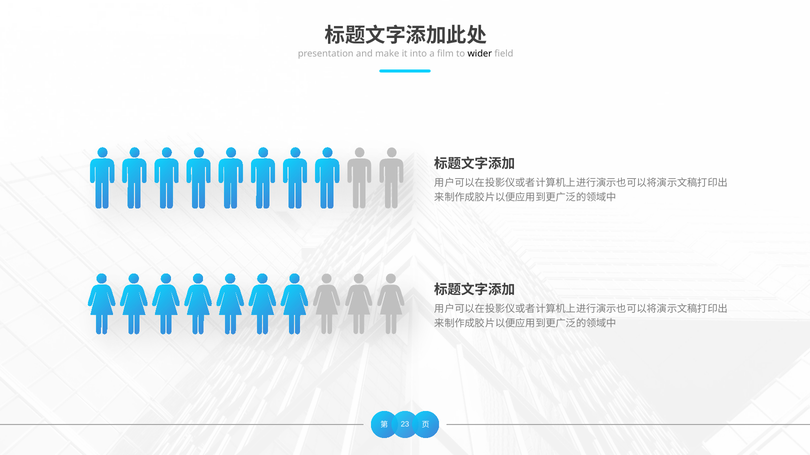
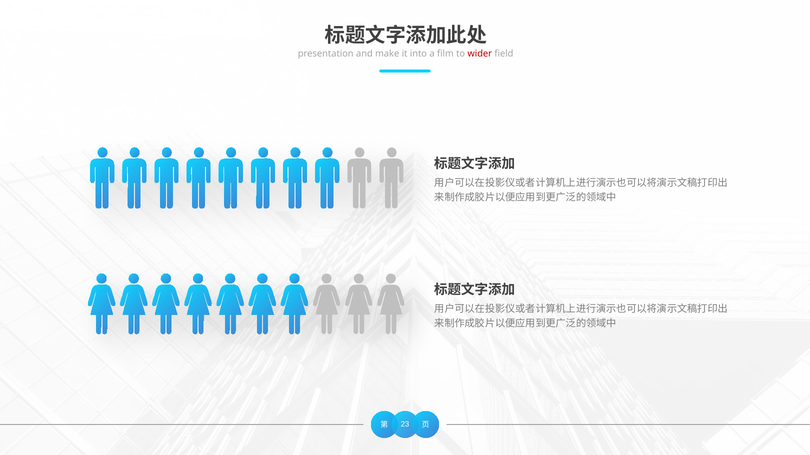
wider colour: black -> red (480, 54)
